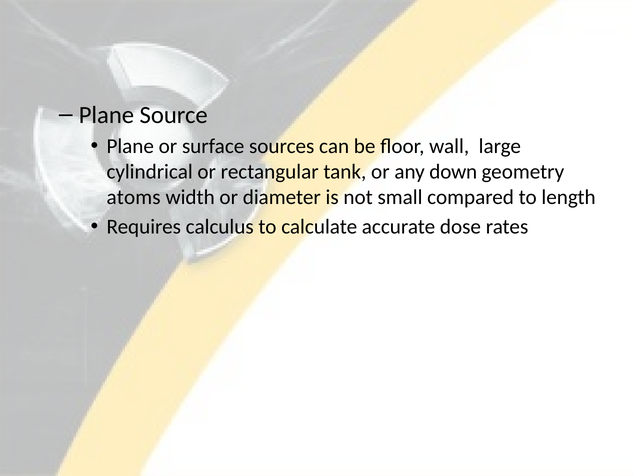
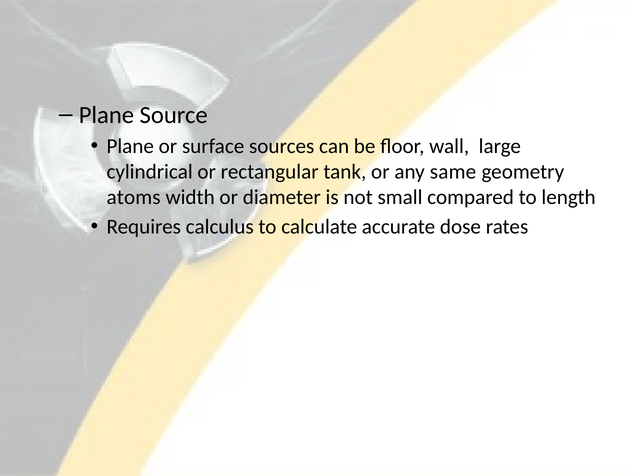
down: down -> same (453, 172)
